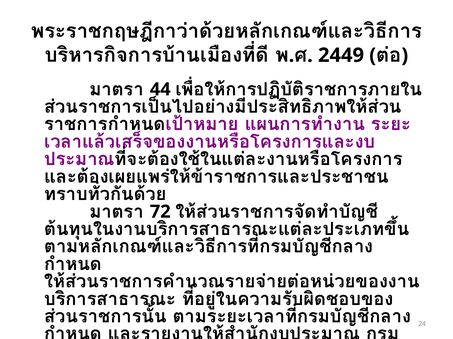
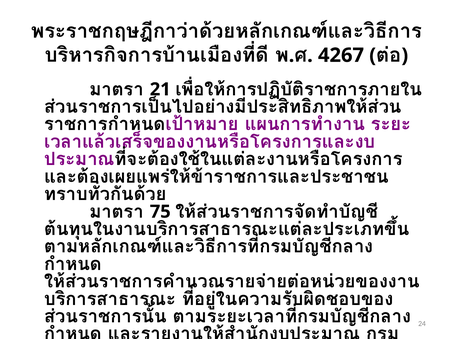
2449: 2449 -> 4267 (341, 55)
44: 44 -> 21 (160, 90)
72: 72 -> 75 (160, 212)
